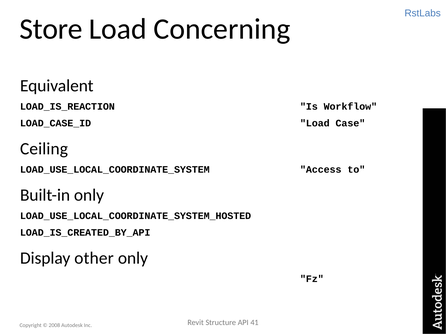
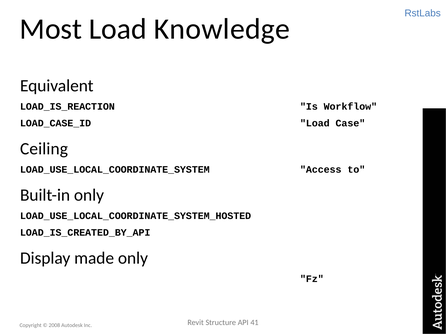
Store: Store -> Most (51, 29)
Concerning: Concerning -> Knowledge (222, 29)
other: other -> made (94, 259)
